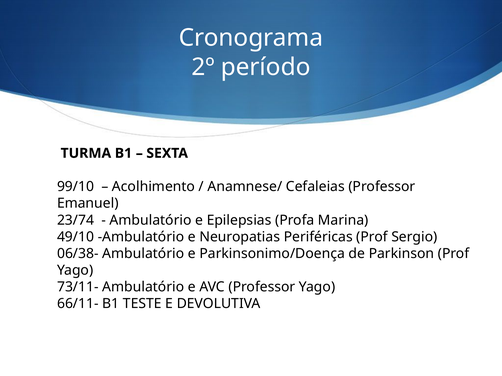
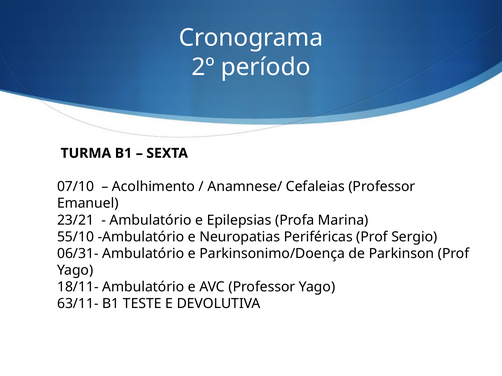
99/10: 99/10 -> 07/10 (76, 187)
23/74: 23/74 -> 23/21 (76, 220)
49/10: 49/10 -> 55/10 (76, 237)
06/38-: 06/38- -> 06/31- (78, 254)
73/11-: 73/11- -> 18/11- (78, 287)
66/11-: 66/11- -> 63/11- (78, 304)
